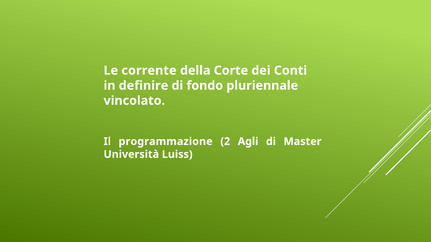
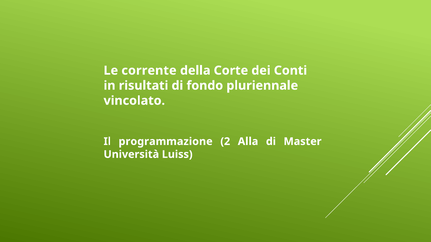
definire: definire -> risultati (144, 86)
Agli: Agli -> Alla (248, 142)
